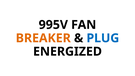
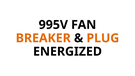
PLUG colour: blue -> orange (103, 38)
